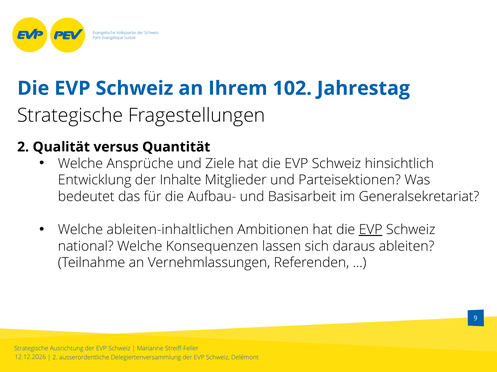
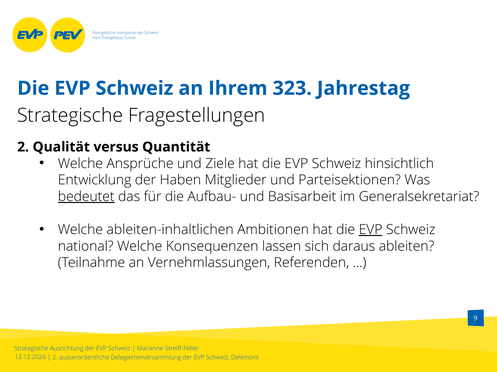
102: 102 -> 323 (292, 89)
Inhalte: Inhalte -> Haben (180, 180)
bedeutet underline: none -> present (86, 197)
